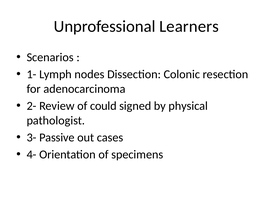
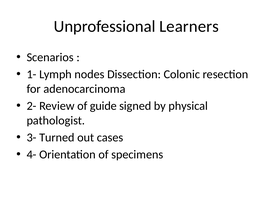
could: could -> guide (103, 106)
Passive: Passive -> Turned (57, 137)
